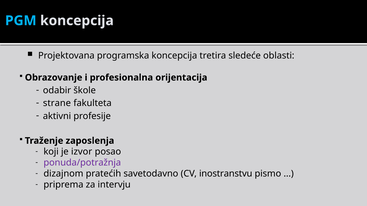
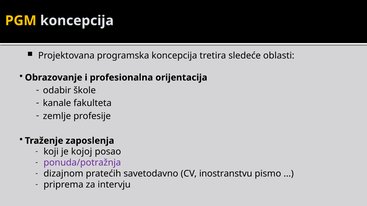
PGM colour: light blue -> yellow (21, 21)
strane: strane -> kanale (57, 103)
aktivni: aktivni -> zemlje (57, 116)
izvor: izvor -> kojoj (82, 152)
